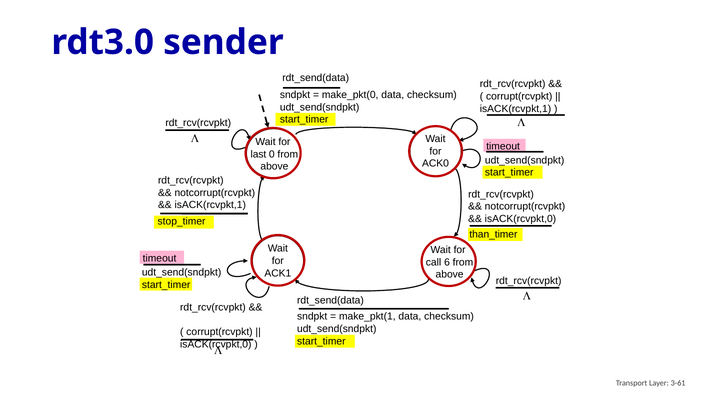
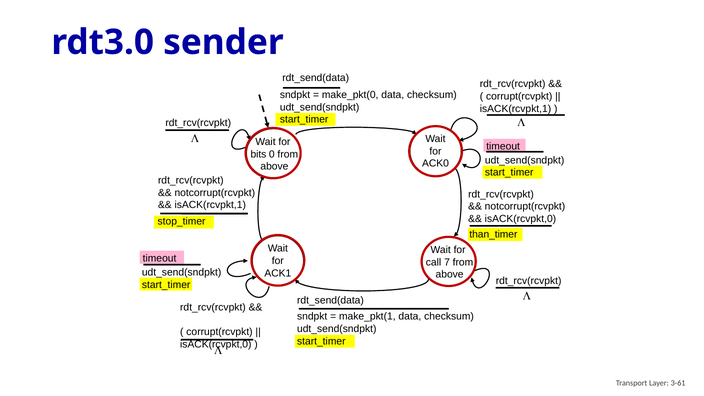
last: last -> bits (258, 154)
6: 6 -> 7 (447, 262)
